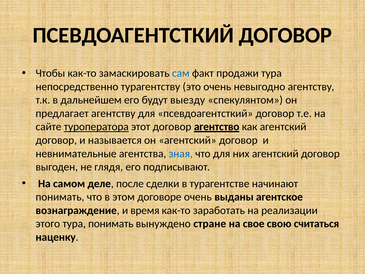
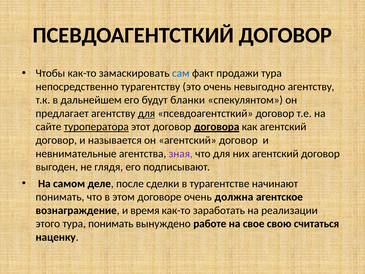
выезду: выезду -> бланки (188, 100)
для underline: none -> present (146, 113)
агентство: агентство -> договора (217, 127)
зная colour: blue -> purple (181, 153)
выданы: выданы -> должна (234, 197)
стране: стране -> работе (210, 224)
